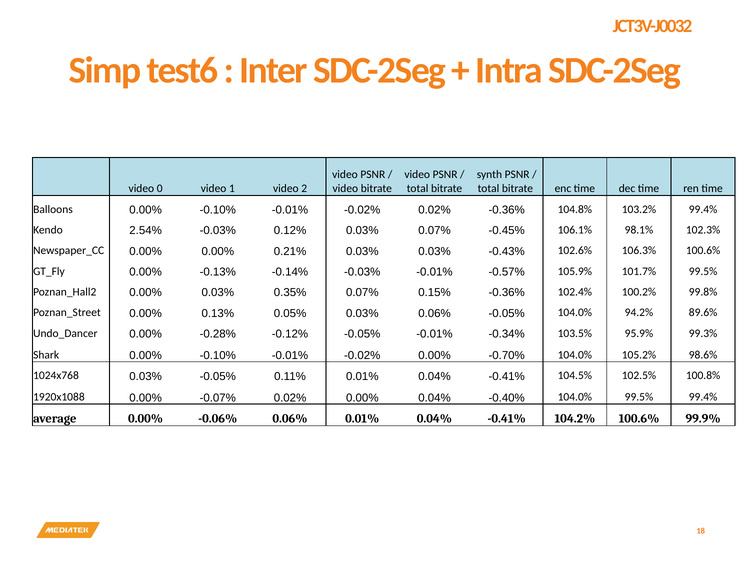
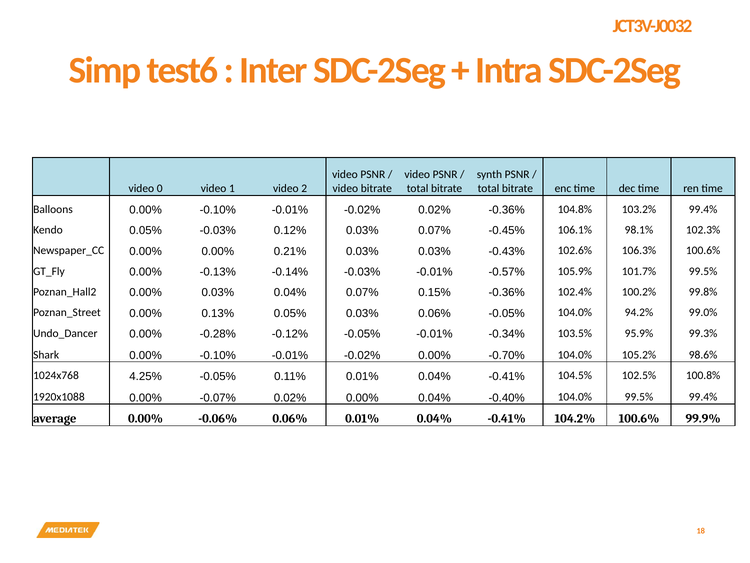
Kendo 2.54%: 2.54% -> 0.05% (146, 230)
0.03% 0.35%: 0.35% -> 0.04% (290, 292)
89.6%: 89.6% -> 99.0% (703, 312)
1024x768 0.03%: 0.03% -> 4.25% (146, 376)
